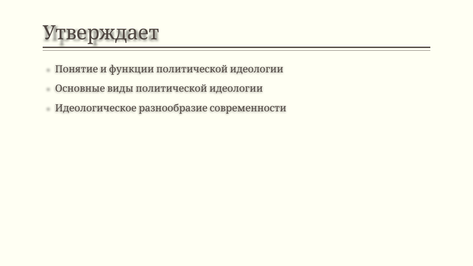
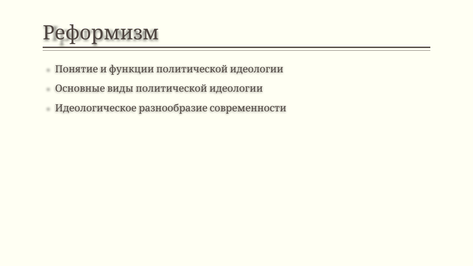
Утверждает: Утверждает -> Реформизм (101, 33)
